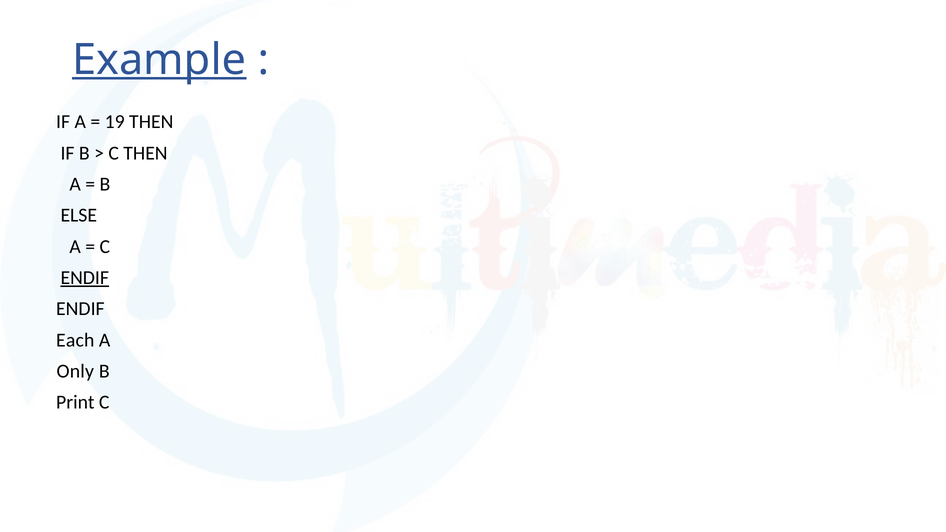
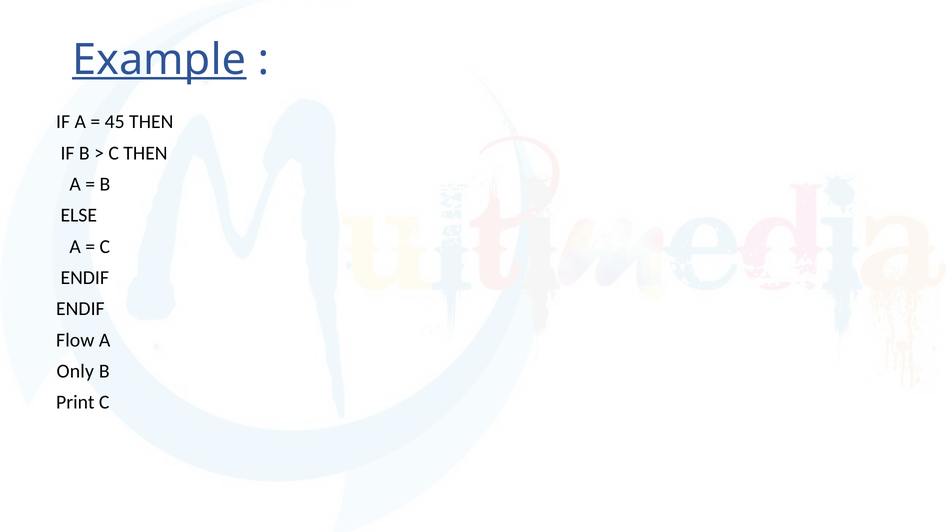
19: 19 -> 45 (115, 122)
ENDIF underline: present -> none (85, 278)
Each: Each -> Flow (75, 340)
